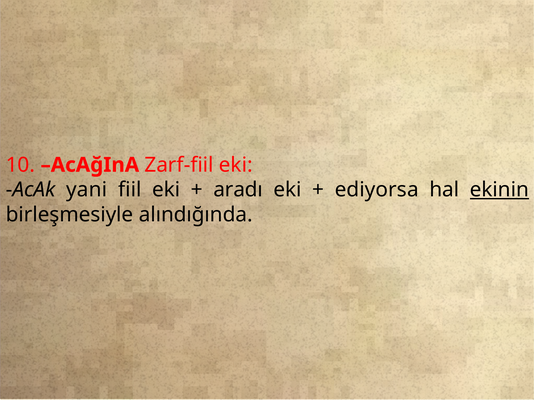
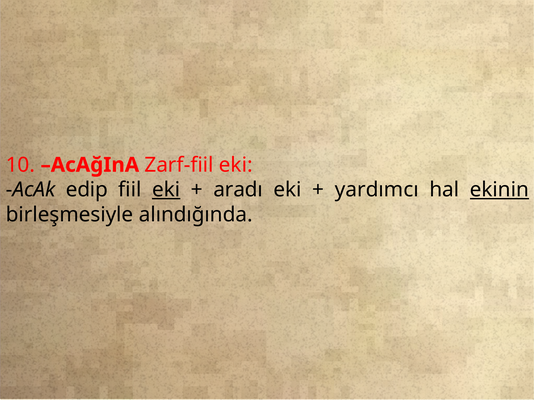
yani: yani -> edip (87, 190)
eki underline: none -> present (166, 190)
ediyorsa: ediyorsa -> yardımcı (377, 190)
